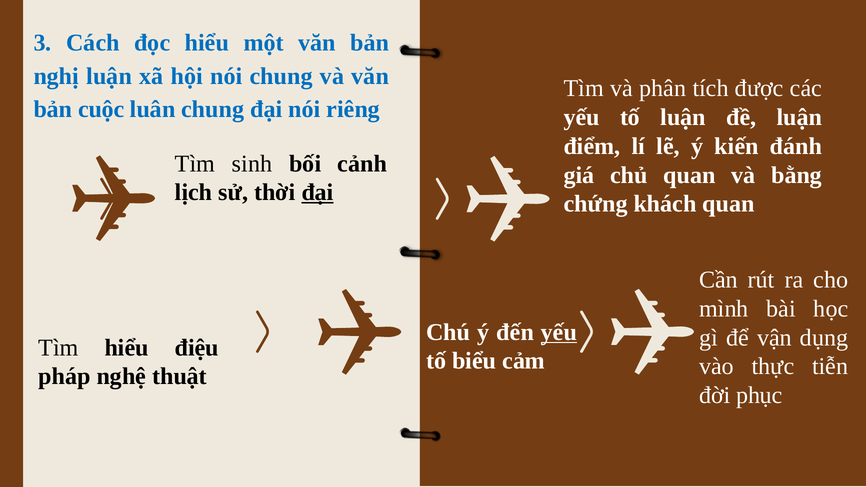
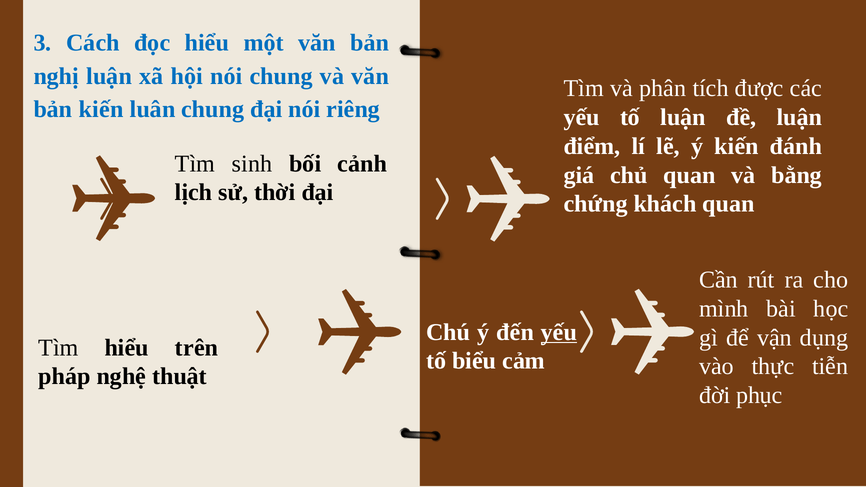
bản cuộc: cuộc -> kiến (101, 109)
đại underline: present -> none (318, 193)
điệu: điệu -> trên (197, 348)
